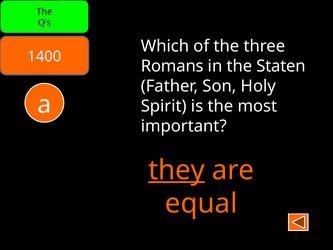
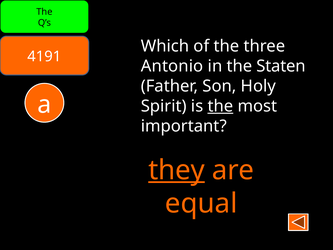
1400: 1400 -> 4191 (44, 57)
Romans: Romans -> Antonio (172, 66)
the underline: none -> present (220, 106)
